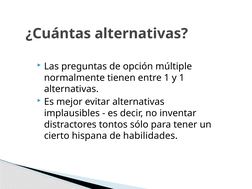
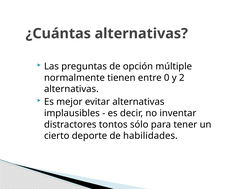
entre 1: 1 -> 0 (167, 78)
y 1: 1 -> 2 (182, 78)
hispana: hispana -> deporte (89, 136)
